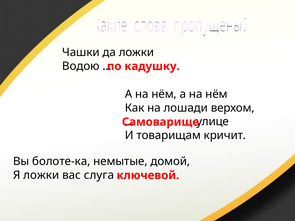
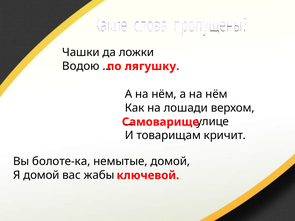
кадушку: кадушку -> лягушку (152, 66)
Я ложки: ложки -> домой (41, 175)
слуга: слуга -> жабы (99, 175)
